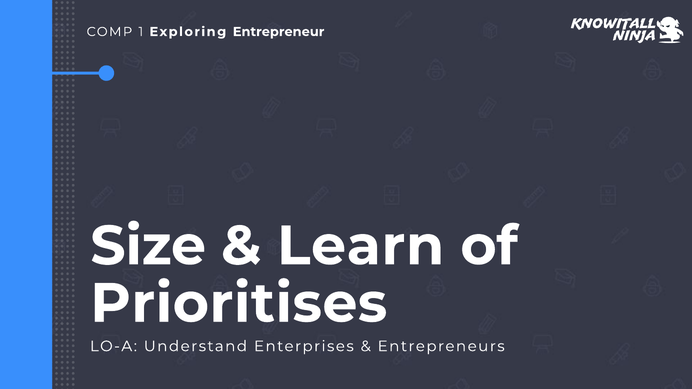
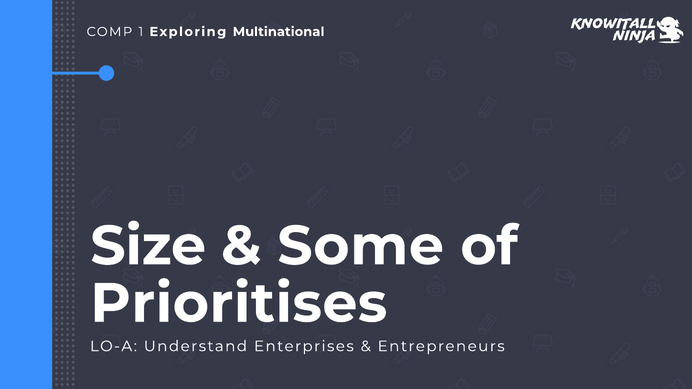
Entrepreneur: Entrepreneur -> Multinational (279, 32)
Learn: Learn -> Some (361, 246)
